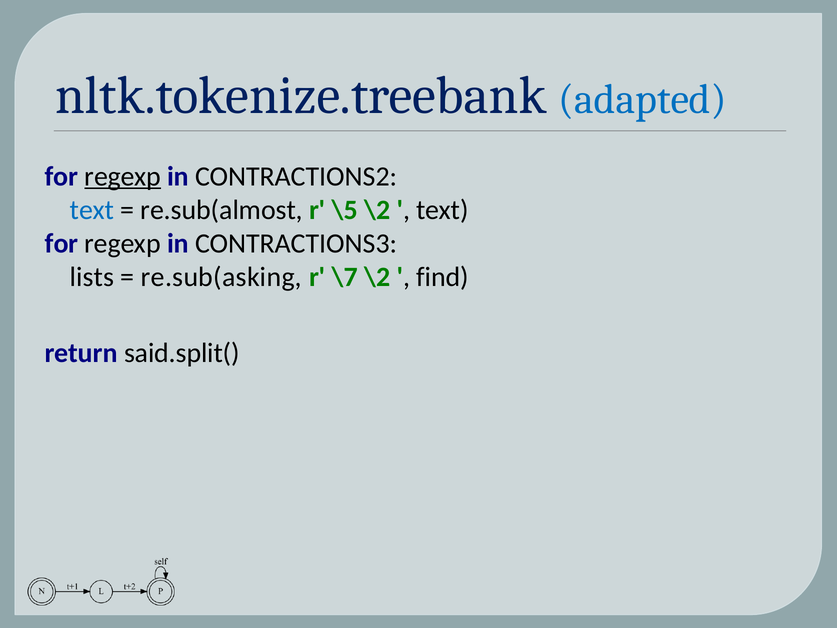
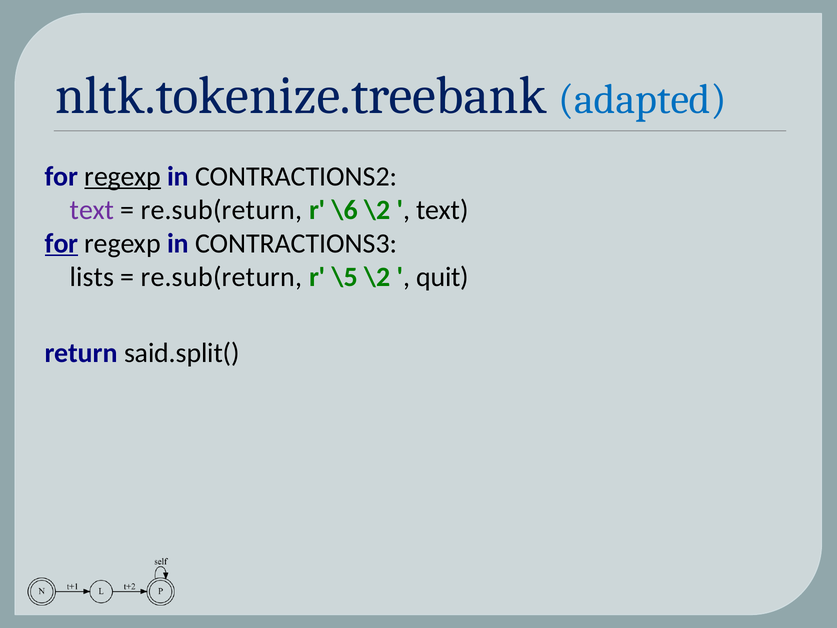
text colour: blue -> purple (92, 210)
re.sub(almost: re.sub(almost -> re.sub(return (221, 210)
\5: \5 -> \6 (345, 210)
for underline: none -> present (62, 243)
re.sub(asking: re.sub(asking -> re.sub(return (221, 277)
\7: \7 -> \5 (345, 277)
find: find -> quit (443, 277)
